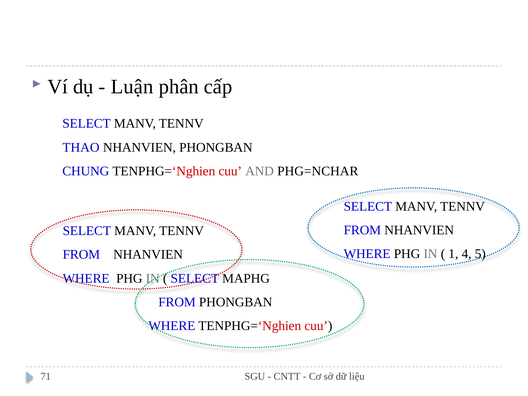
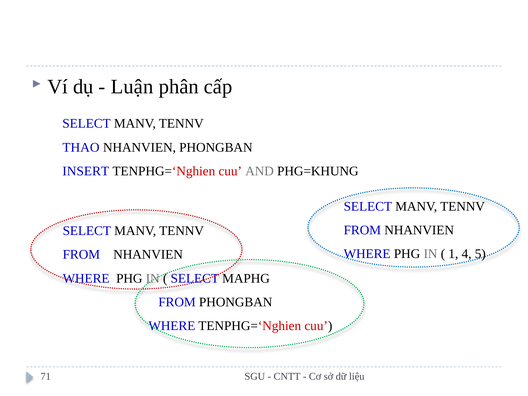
CHUNG: CHUNG -> INSERT (86, 171)
PHG=NCHAR: PHG=NCHAR -> PHG=KHUNG (318, 171)
